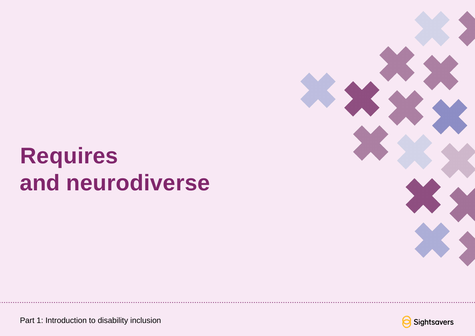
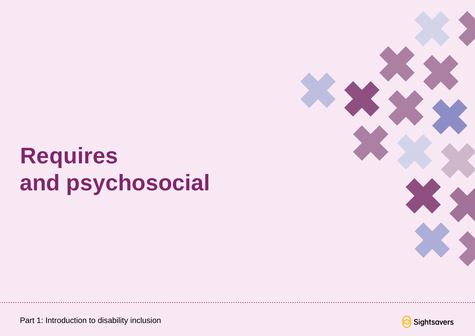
neurodiverse: neurodiverse -> psychosocial (138, 183)
